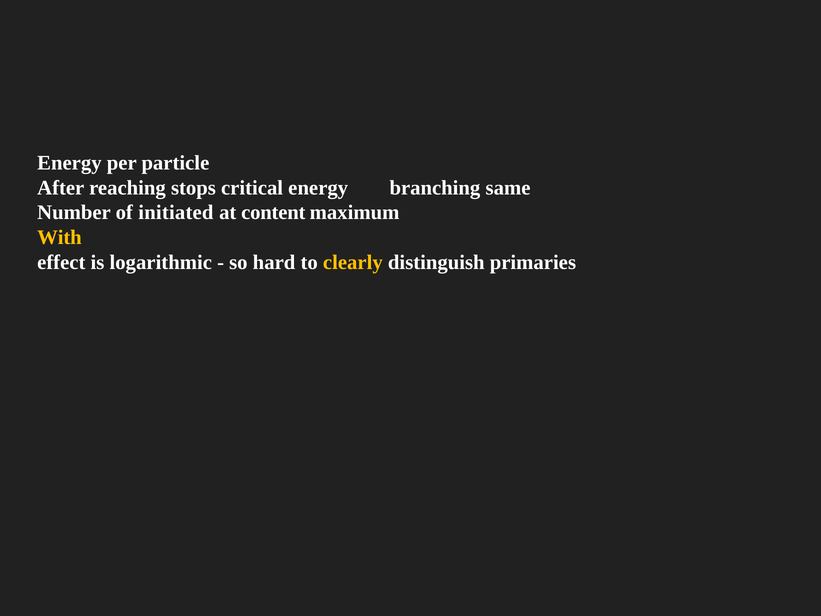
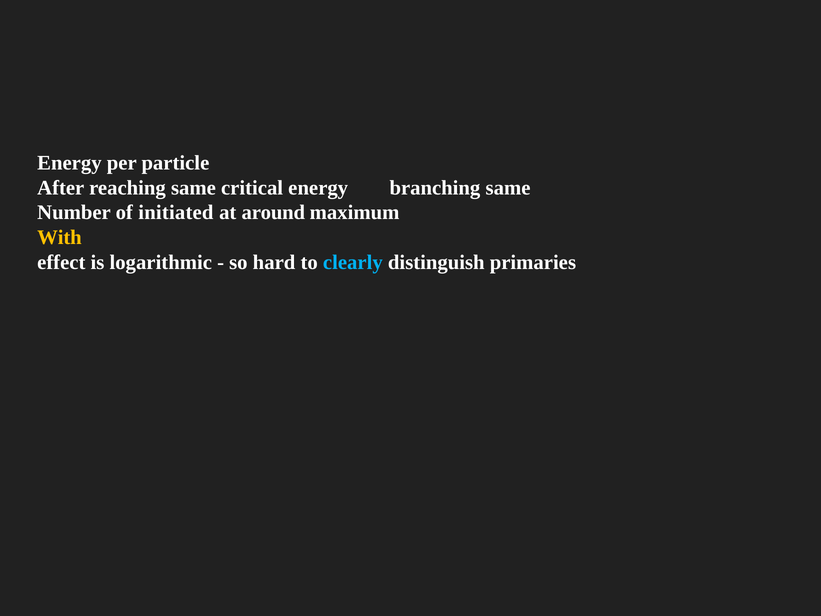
reaching stops: stops -> same (193, 188)
content: content -> around (273, 212)
clearly colour: yellow -> light blue (353, 262)
